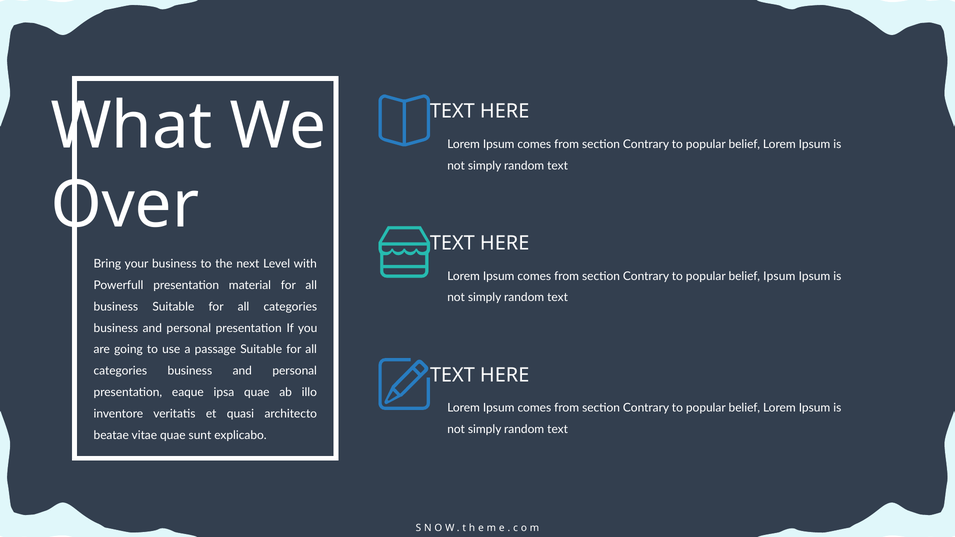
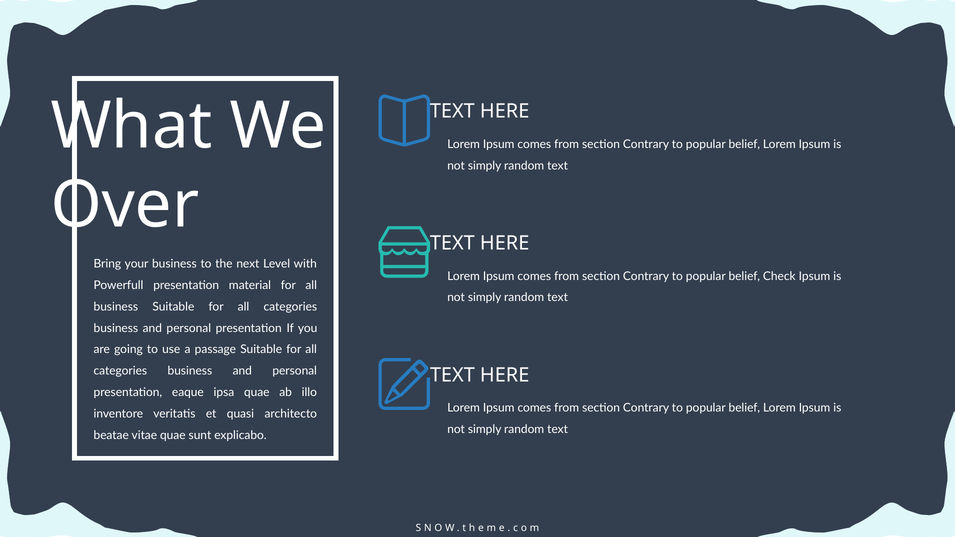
belief Ipsum: Ipsum -> Check (779, 276)
